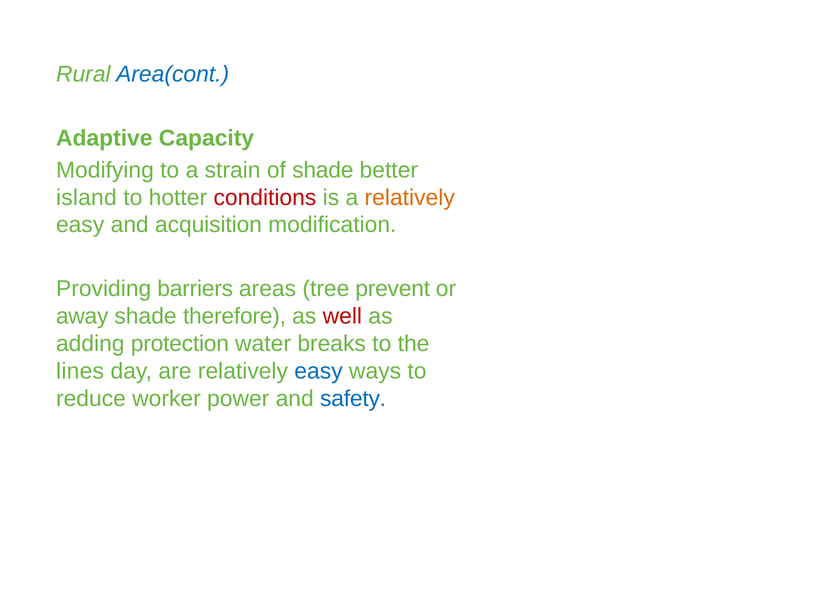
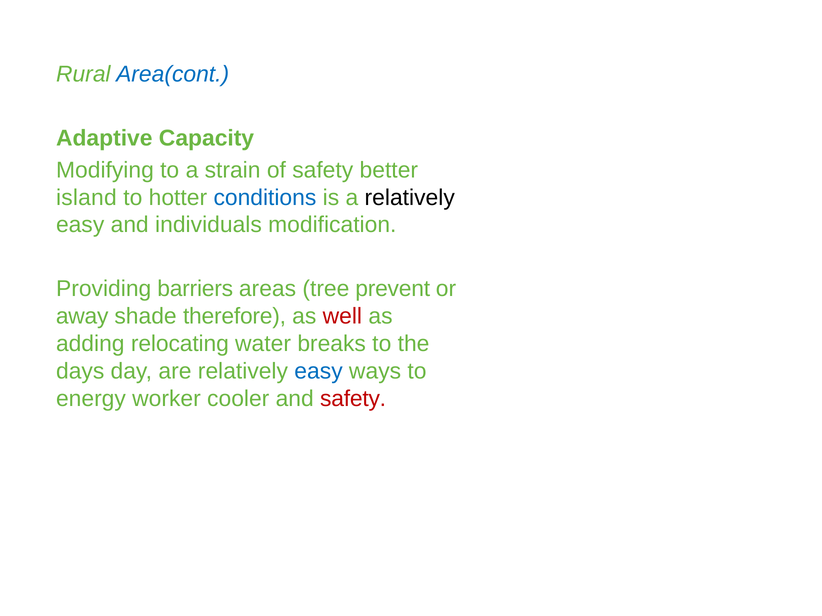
of shade: shade -> safety (323, 170)
conditions colour: red -> blue (265, 198)
relatively colour: orange -> black (410, 198)
acquisition: acquisition -> individuals (208, 225)
protection: protection -> relocating (180, 344)
lines: lines -> days (80, 371)
reduce: reduce -> energy (91, 399)
power: power -> cooler (238, 399)
safety colour: blue -> red (353, 399)
